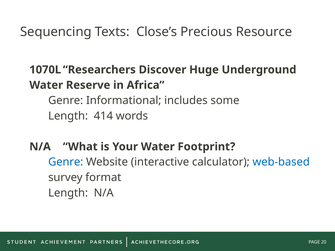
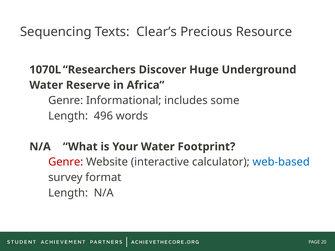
Close’s: Close’s -> Clear’s (157, 32)
414: 414 -> 496 (103, 116)
Genre colour: blue -> red (66, 162)
